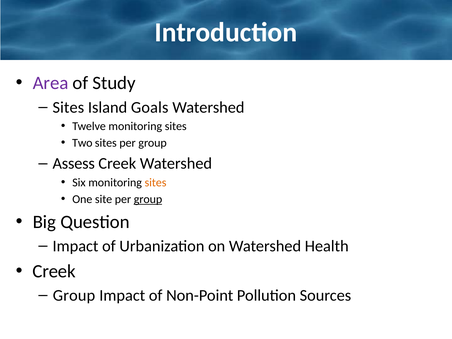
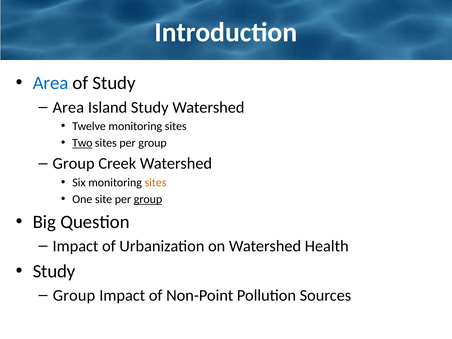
Area colour: purple -> blue (51, 83)
Sites: Sites -> Area (68, 107)
Island Goals: Goals -> Study (150, 107)
Two underline: none -> present (82, 143)
Assess: Assess -> Group (74, 164)
Creek: Creek -> Study (54, 271)
